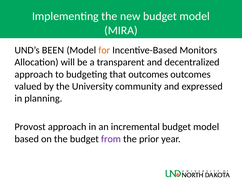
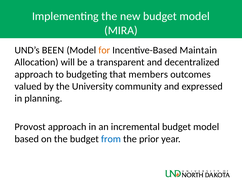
Monitors: Monitors -> Maintain (198, 50)
that outcomes: outcomes -> members (148, 75)
from colour: purple -> blue (111, 139)
